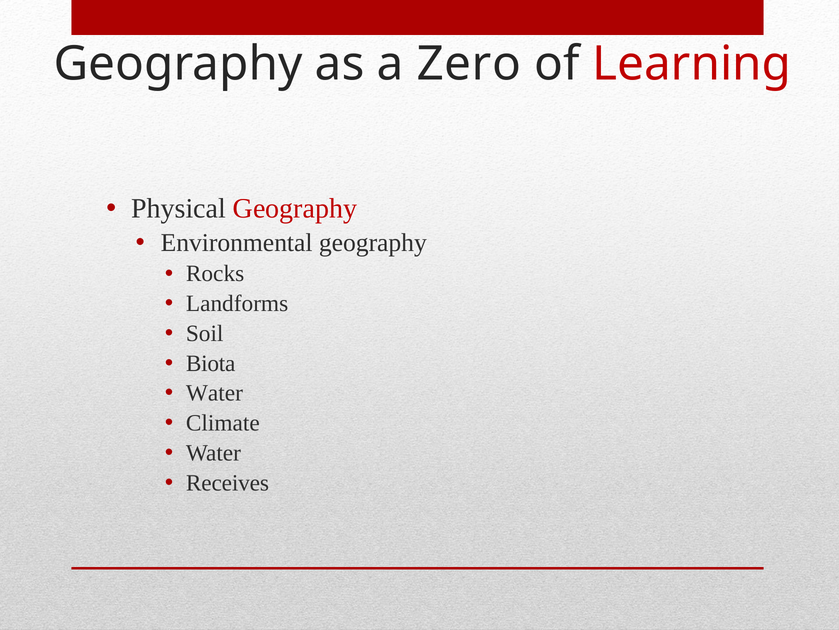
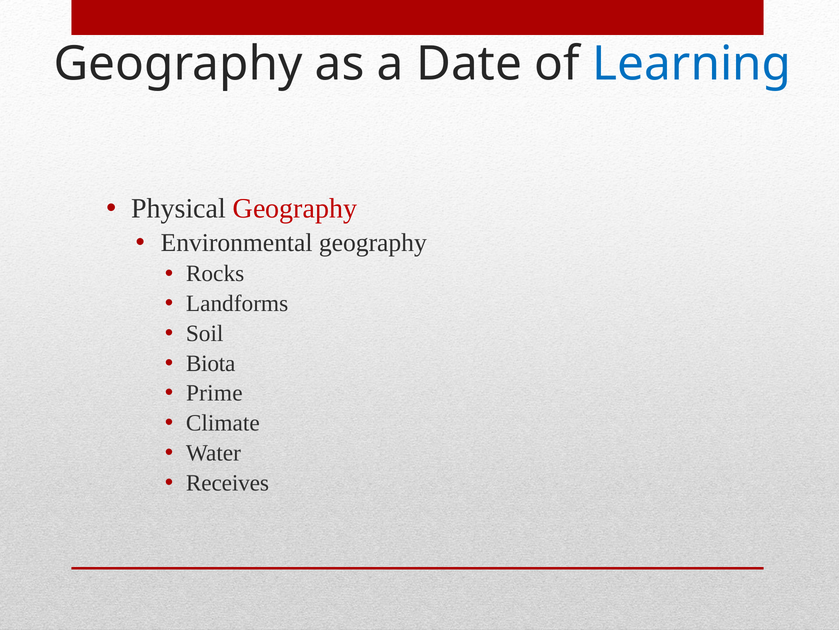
Zero: Zero -> Date (469, 64)
Learning colour: red -> blue (692, 64)
Water: Water -> Prime (214, 393)
